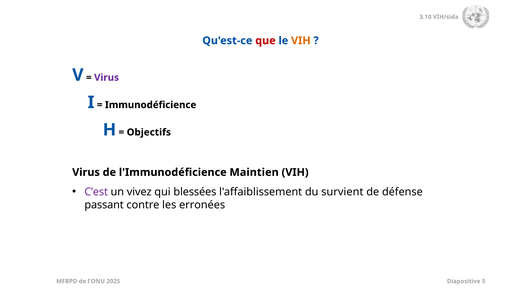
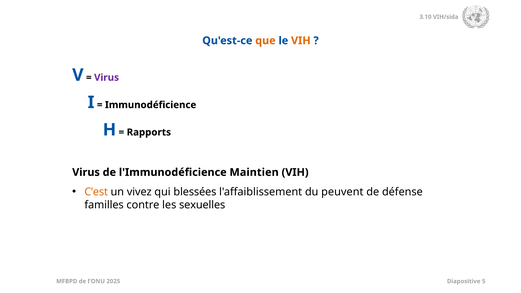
que colour: red -> orange (265, 41)
Objectifs: Objectifs -> Rapports (149, 132)
C’est colour: purple -> orange (96, 192)
survient: survient -> peuvent (342, 192)
passant: passant -> familles (104, 205)
erronées: erronées -> sexuelles (202, 205)
